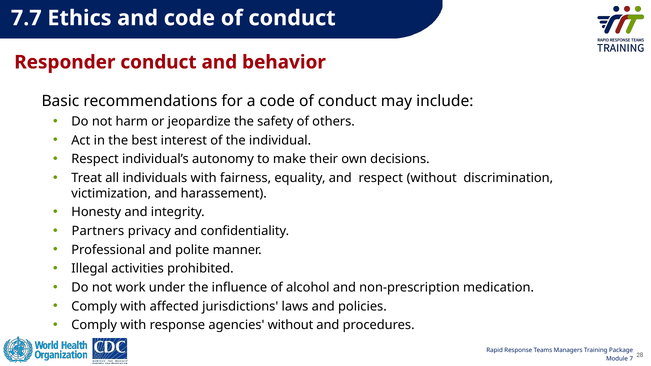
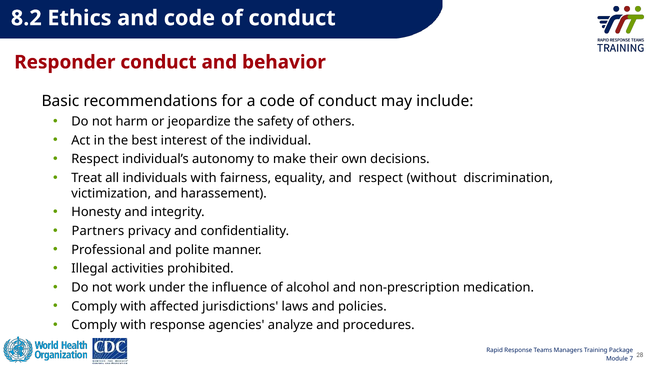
7.7: 7.7 -> 8.2 (26, 18)
agencies without: without -> analyze (290, 325)
